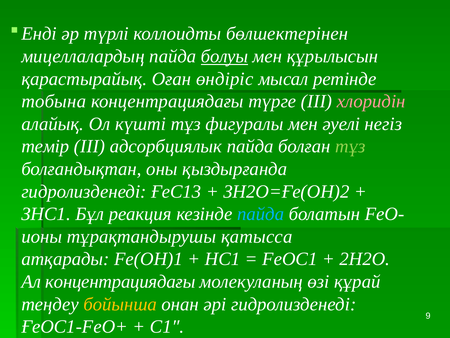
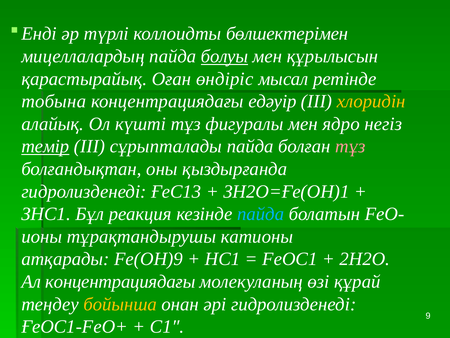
бөлшектерінен: бөлшектерінен -> бөлшектерімен (287, 34)
түрге: түрге -> едәуір (272, 101)
хлоридін colour: pink -> yellow (371, 101)
әуелі: әуелі -> ядро (341, 124)
темір underline: none -> present (45, 146)
адсорбциялык: адсорбциялык -> сұрыпталады (166, 146)
тұз colour: light green -> pink (350, 146)
ЗН2О=Ғе(ОН)2: ЗН2О=Ғе(ОН)2 -> ЗН2О=Ғе(ОН)1 (286, 191)
қатысса: қатысса -> катионы (257, 236)
Fе(ОН)1: Fе(ОН)1 -> Fе(ОН)9 (149, 259)
